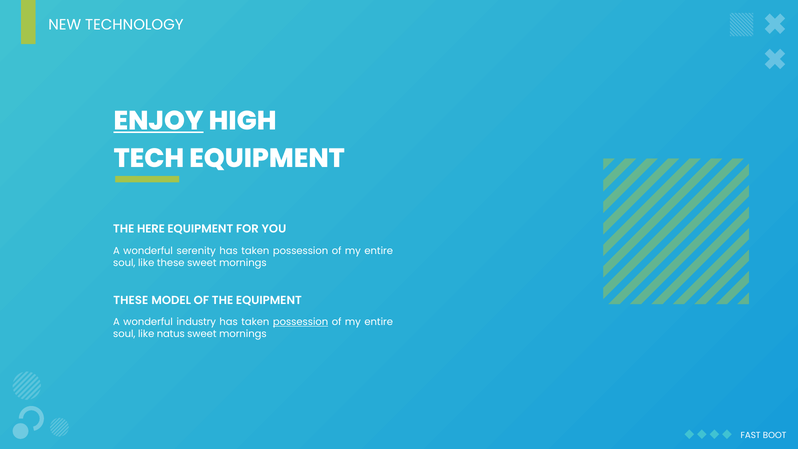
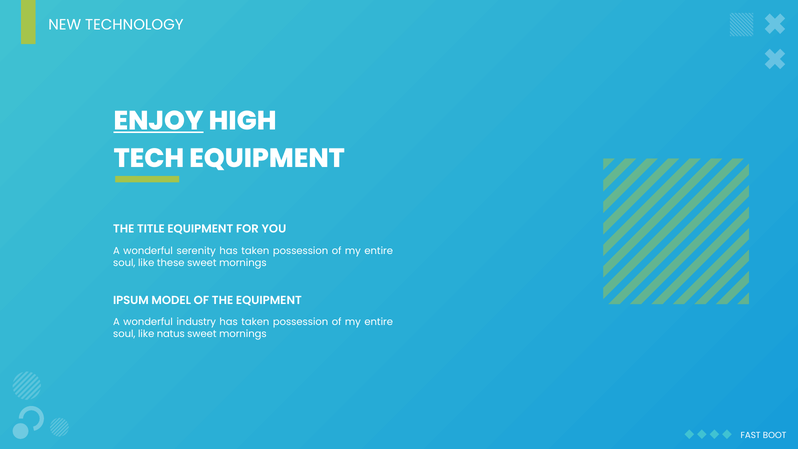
HERE: HERE -> TITLE (151, 229)
THESE: THESE -> IPSUM (131, 300)
possession underline: present -> none (301, 322)
